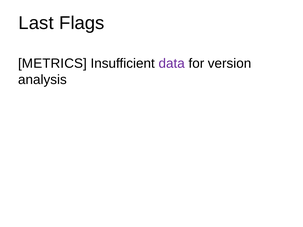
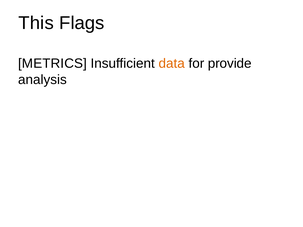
Last: Last -> This (36, 23)
data colour: purple -> orange (172, 64)
version: version -> provide (230, 64)
